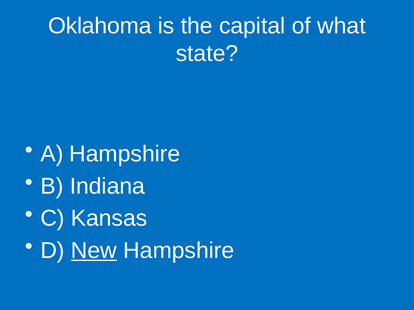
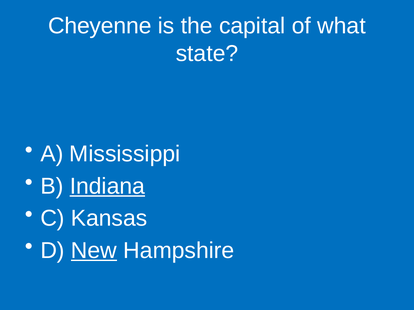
Oklahoma: Oklahoma -> Cheyenne (100, 26)
A Hampshire: Hampshire -> Mississippi (125, 154)
Indiana underline: none -> present (107, 187)
